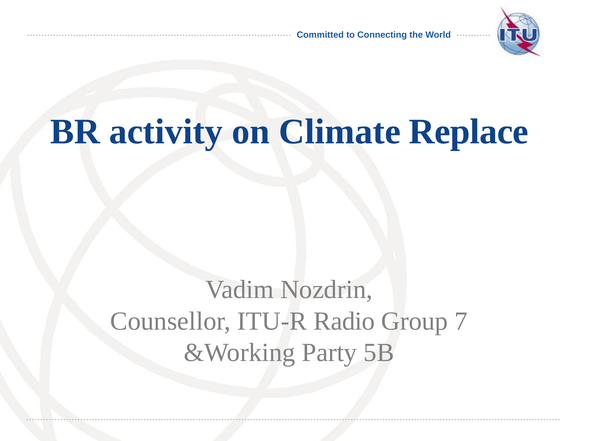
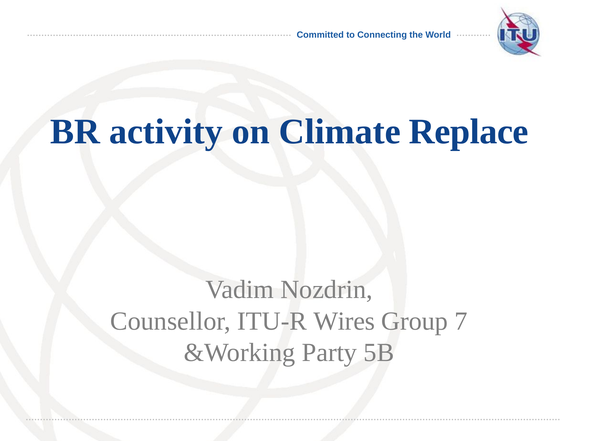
Radio: Radio -> Wires (344, 322)
